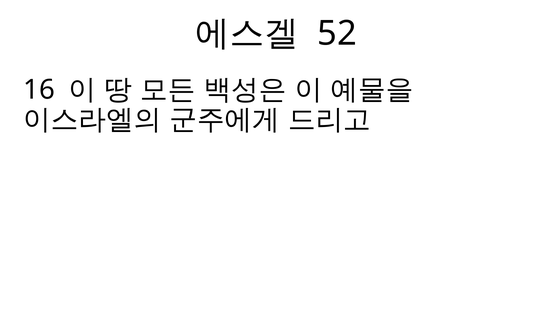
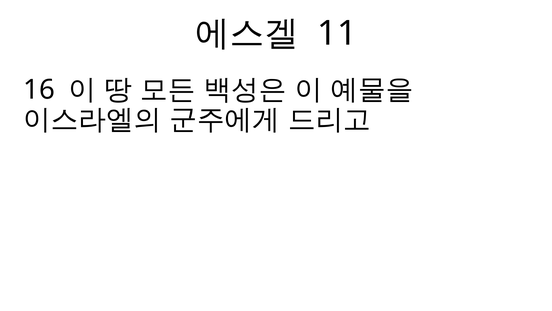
52: 52 -> 11 (337, 33)
